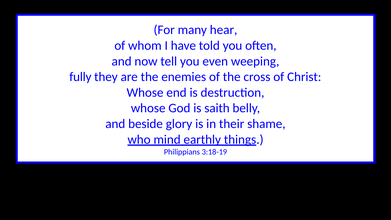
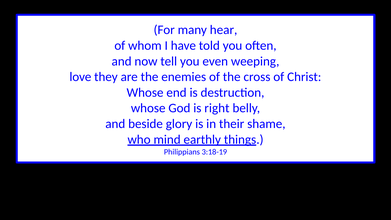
fully: fully -> love (80, 77)
saith: saith -> right (217, 108)
